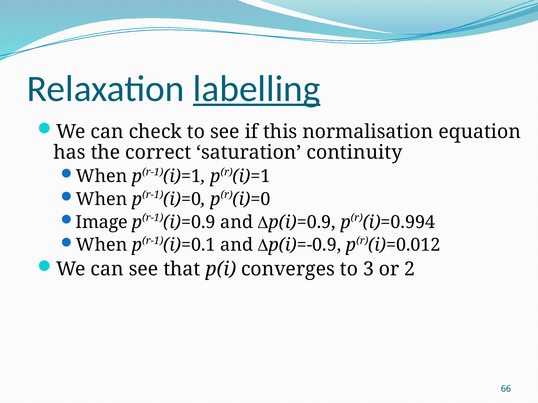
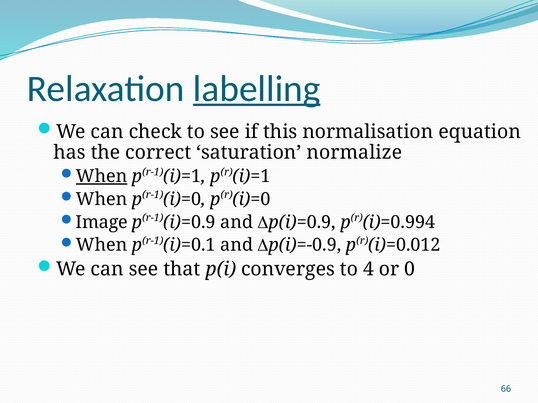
continuity: continuity -> normalize (354, 153)
When underline: none -> present (102, 177)
3: 3 -> 4 (368, 269)
2: 2 -> 0 (410, 269)
